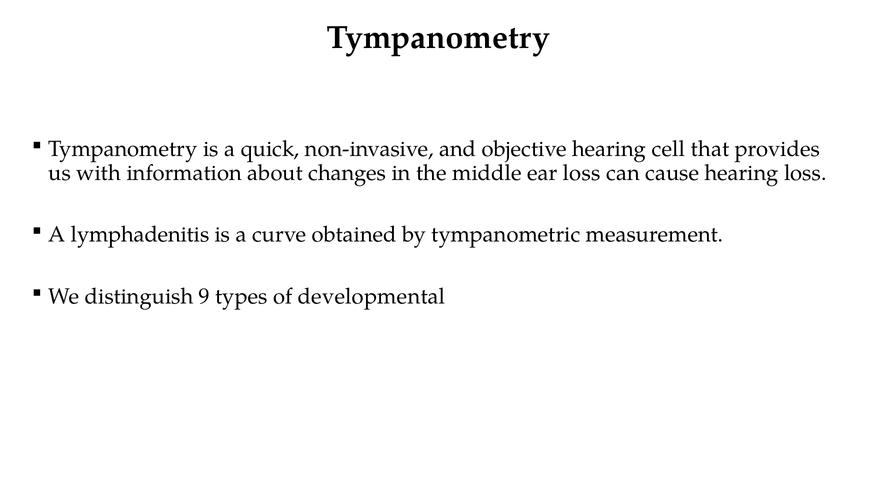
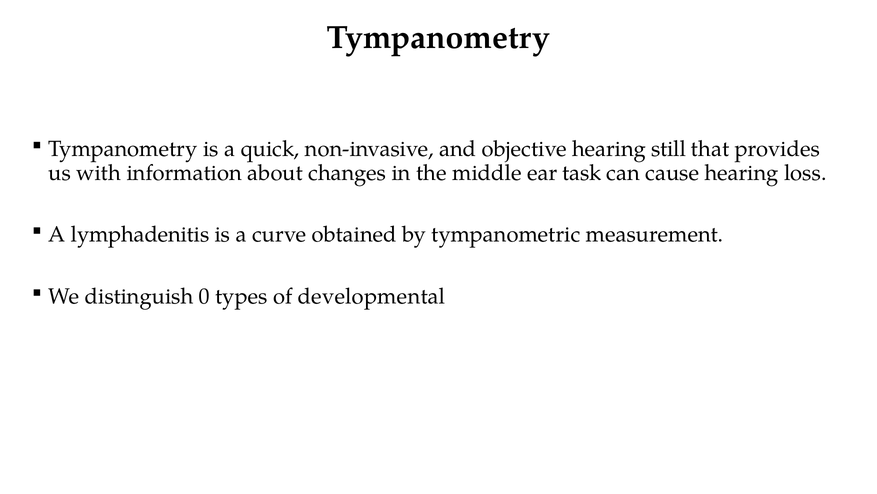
cell: cell -> still (669, 149)
ear loss: loss -> task (582, 173)
9: 9 -> 0 (204, 296)
